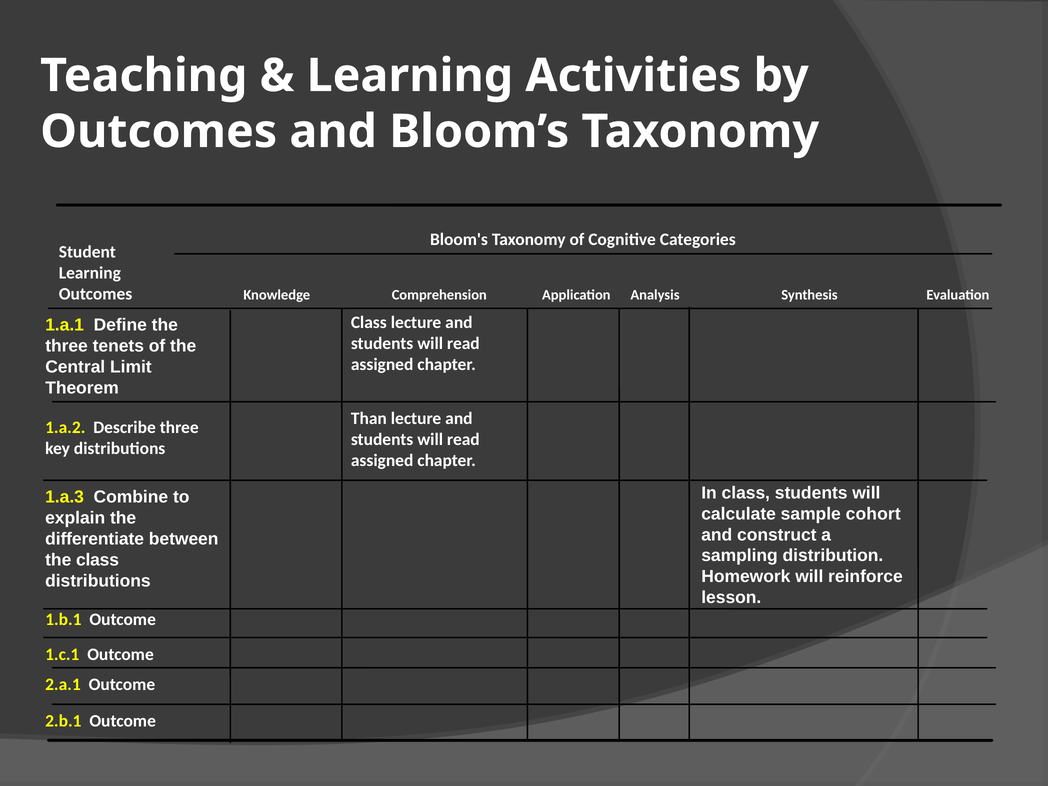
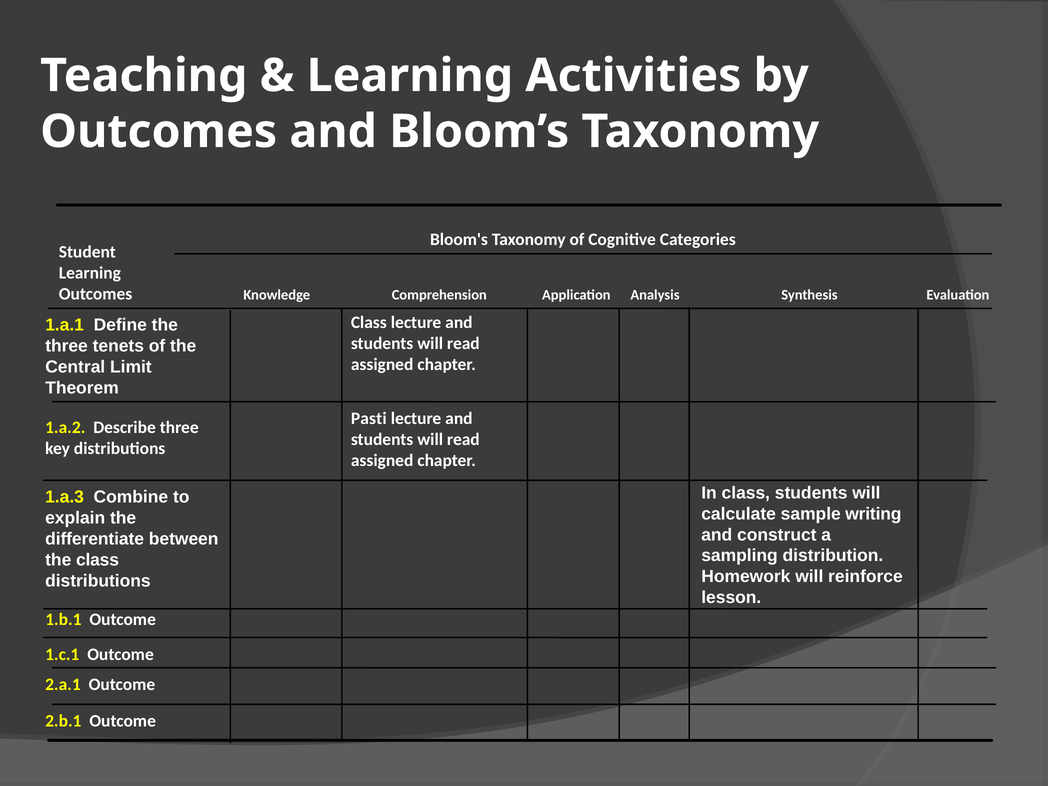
Than: Than -> Pasti (369, 419)
cohort: cohort -> writing (873, 514)
